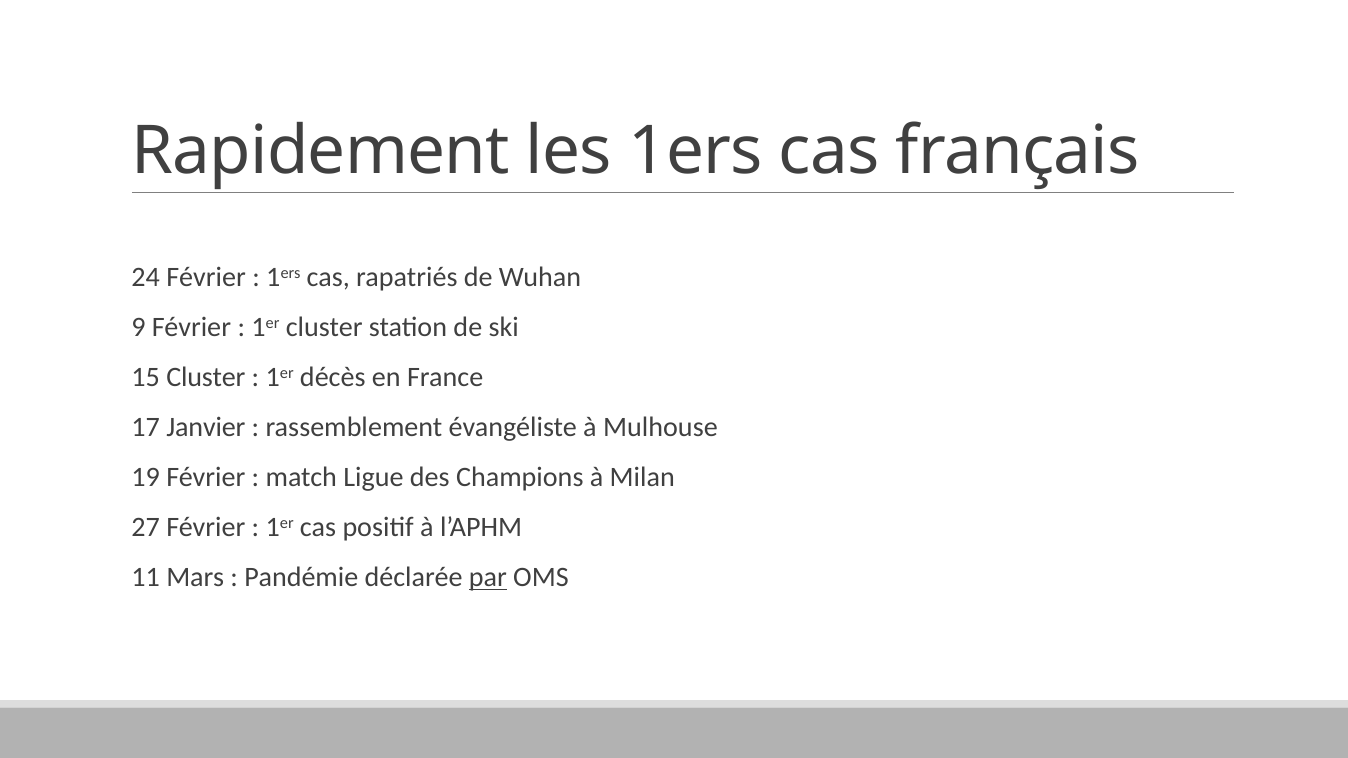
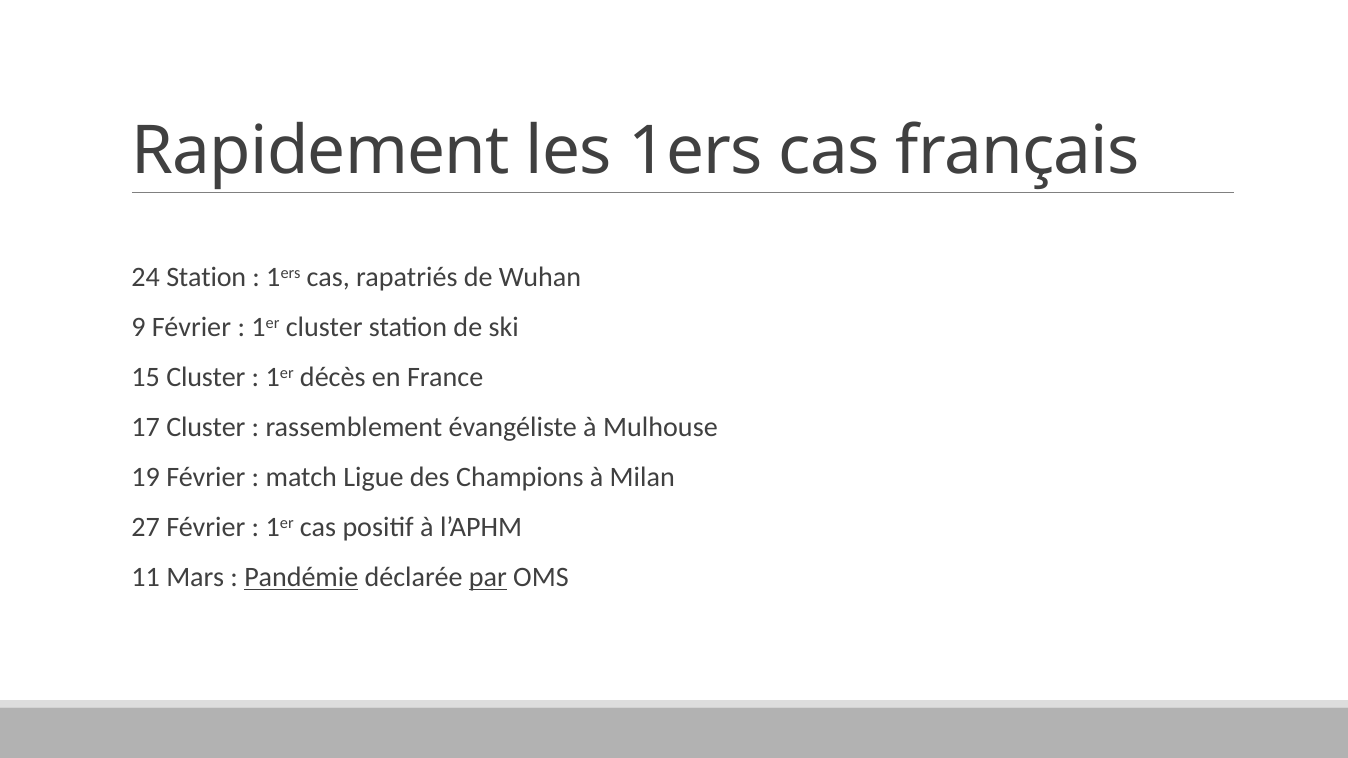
24 Février: Février -> Station (206, 278)
17 Janvier: Janvier -> Cluster (206, 427)
Pandémie underline: none -> present (301, 577)
